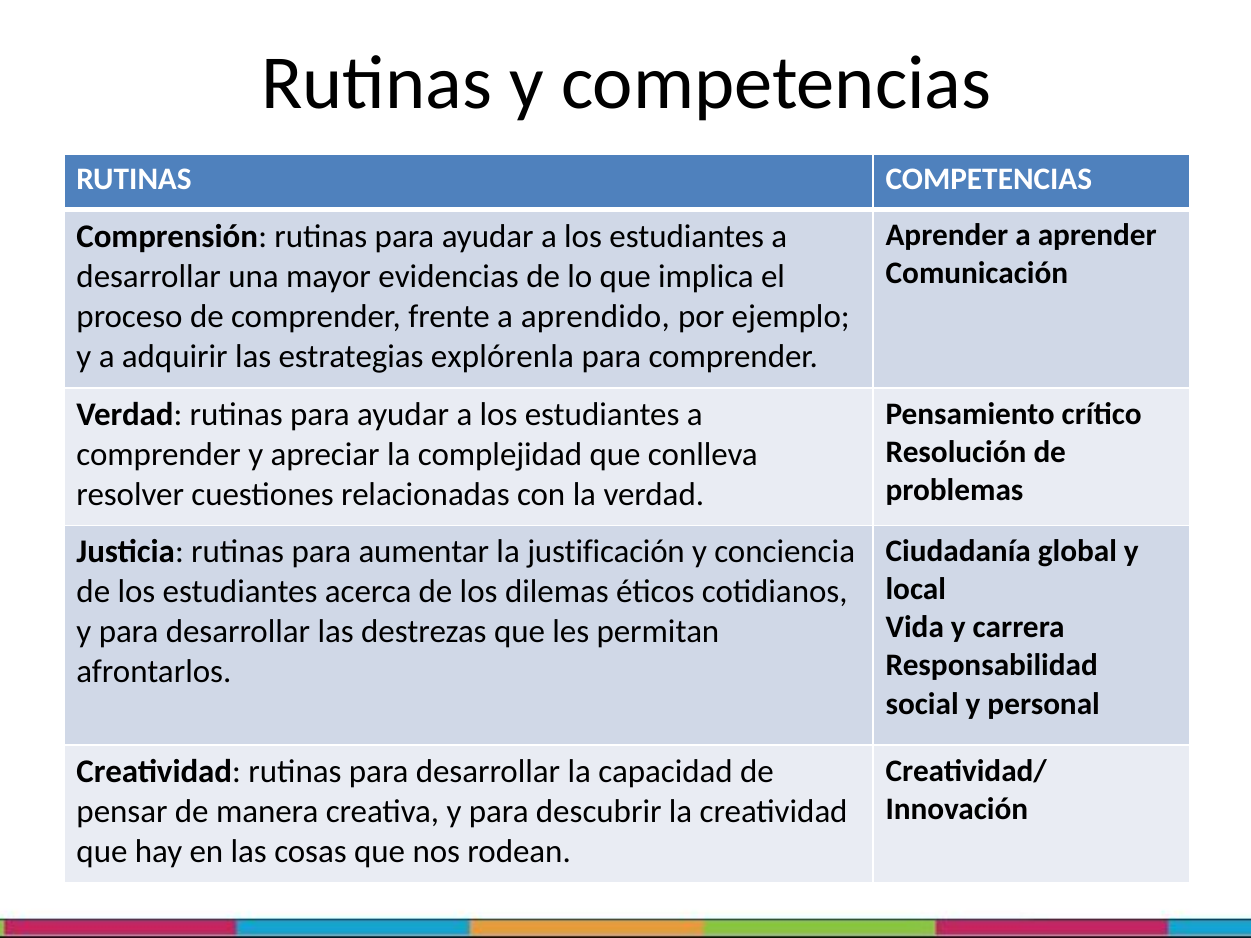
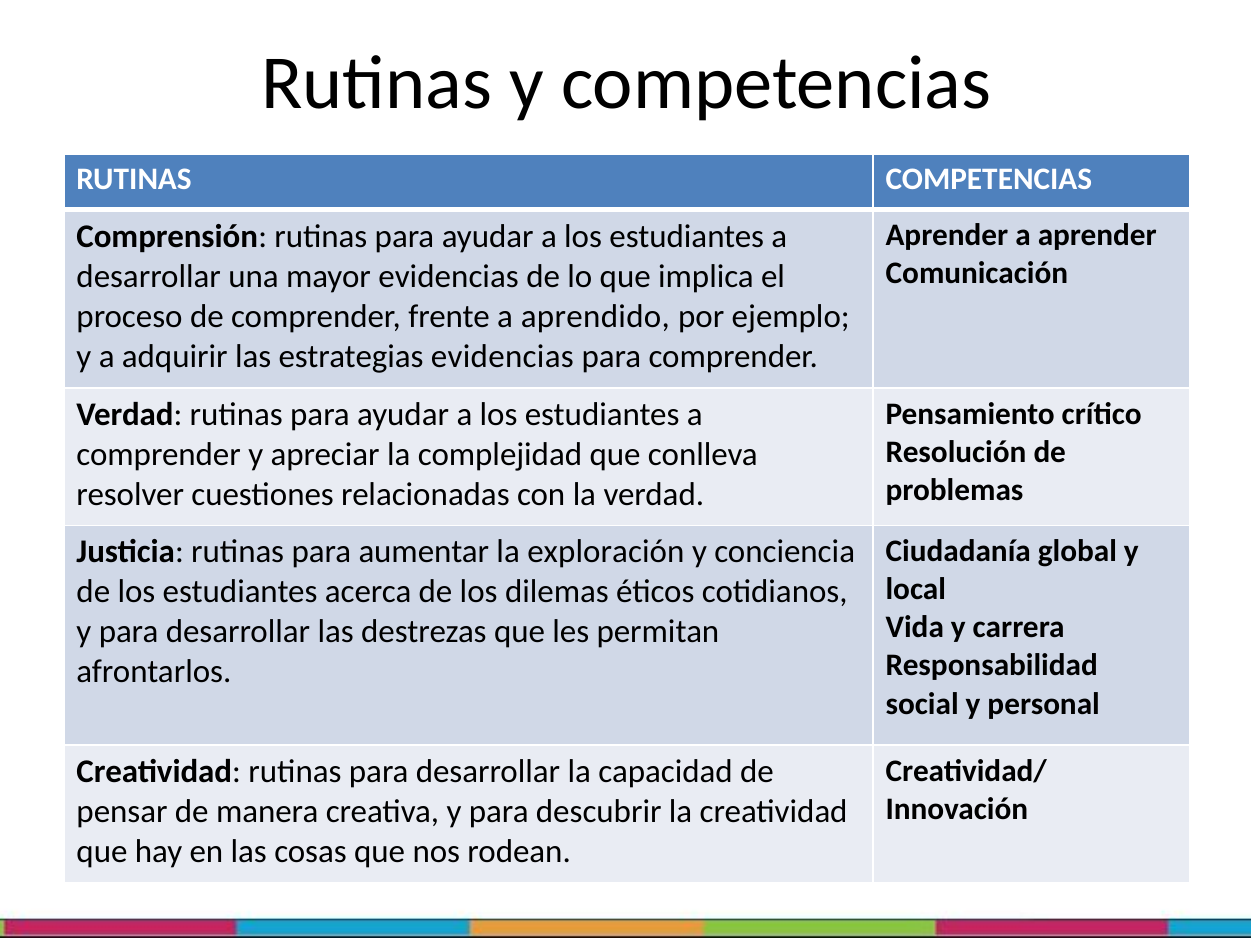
estrategias explórenla: explórenla -> evidencias (502, 356)
justificación: justificación -> exploración (606, 552)
